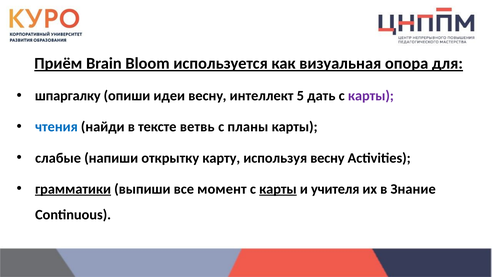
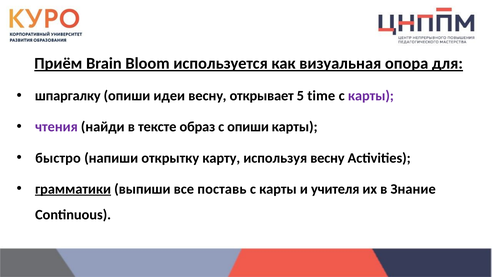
интеллект: интеллект -> открывает (262, 96)
дать: дать -> time (321, 96)
чтения colour: blue -> purple (56, 127)
ветвь: ветвь -> образ (197, 127)
с планы: планы -> опиши (248, 127)
слабые: слабые -> быстро (58, 158)
момент: момент -> поставь (222, 189)
карты underline: present -> none (278, 189)
